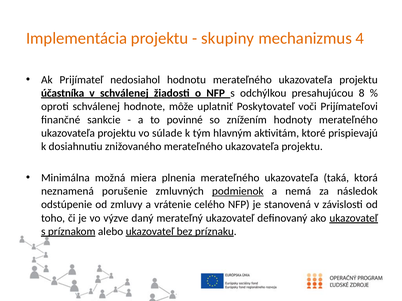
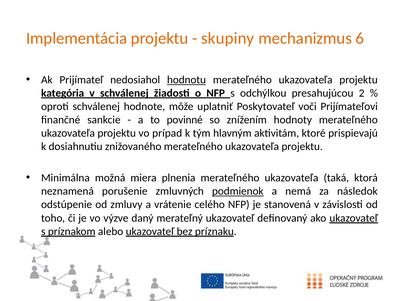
4: 4 -> 6 (360, 38)
hodnotu underline: none -> present (187, 80)
účastníka: účastníka -> kategória (63, 93)
8: 8 -> 2 (362, 93)
súlade: súlade -> prípad (167, 133)
